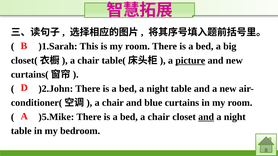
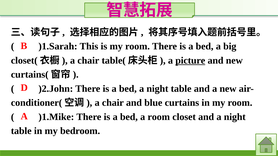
)5.Mike: )5.Mike -> )1.Mike (56, 117)
bed a chair: chair -> room (159, 117)
and underline: present -> none (206, 117)
